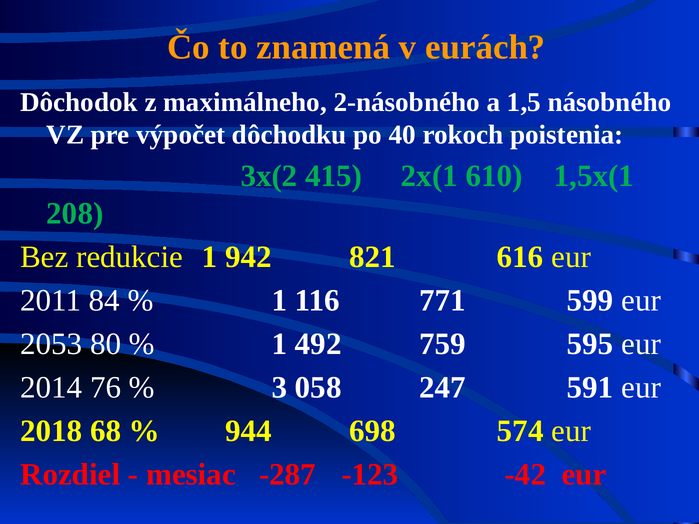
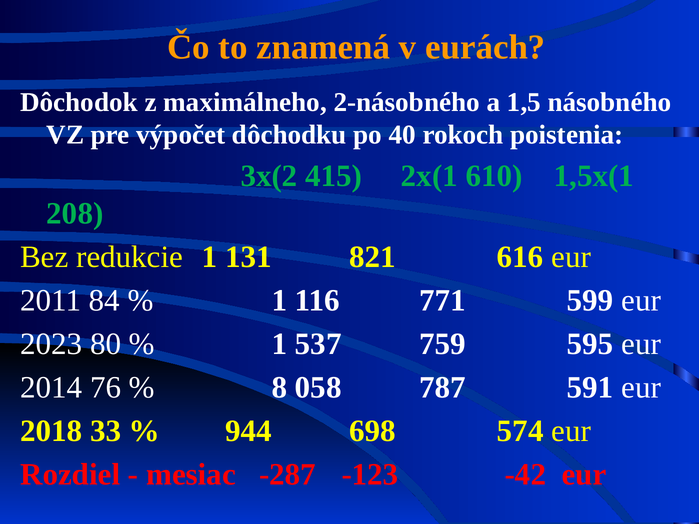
942: 942 -> 131 (248, 257)
2053: 2053 -> 2023 (51, 344)
492: 492 -> 537 (318, 344)
3: 3 -> 8 (279, 388)
247: 247 -> 787 (443, 388)
68: 68 -> 33 (106, 431)
